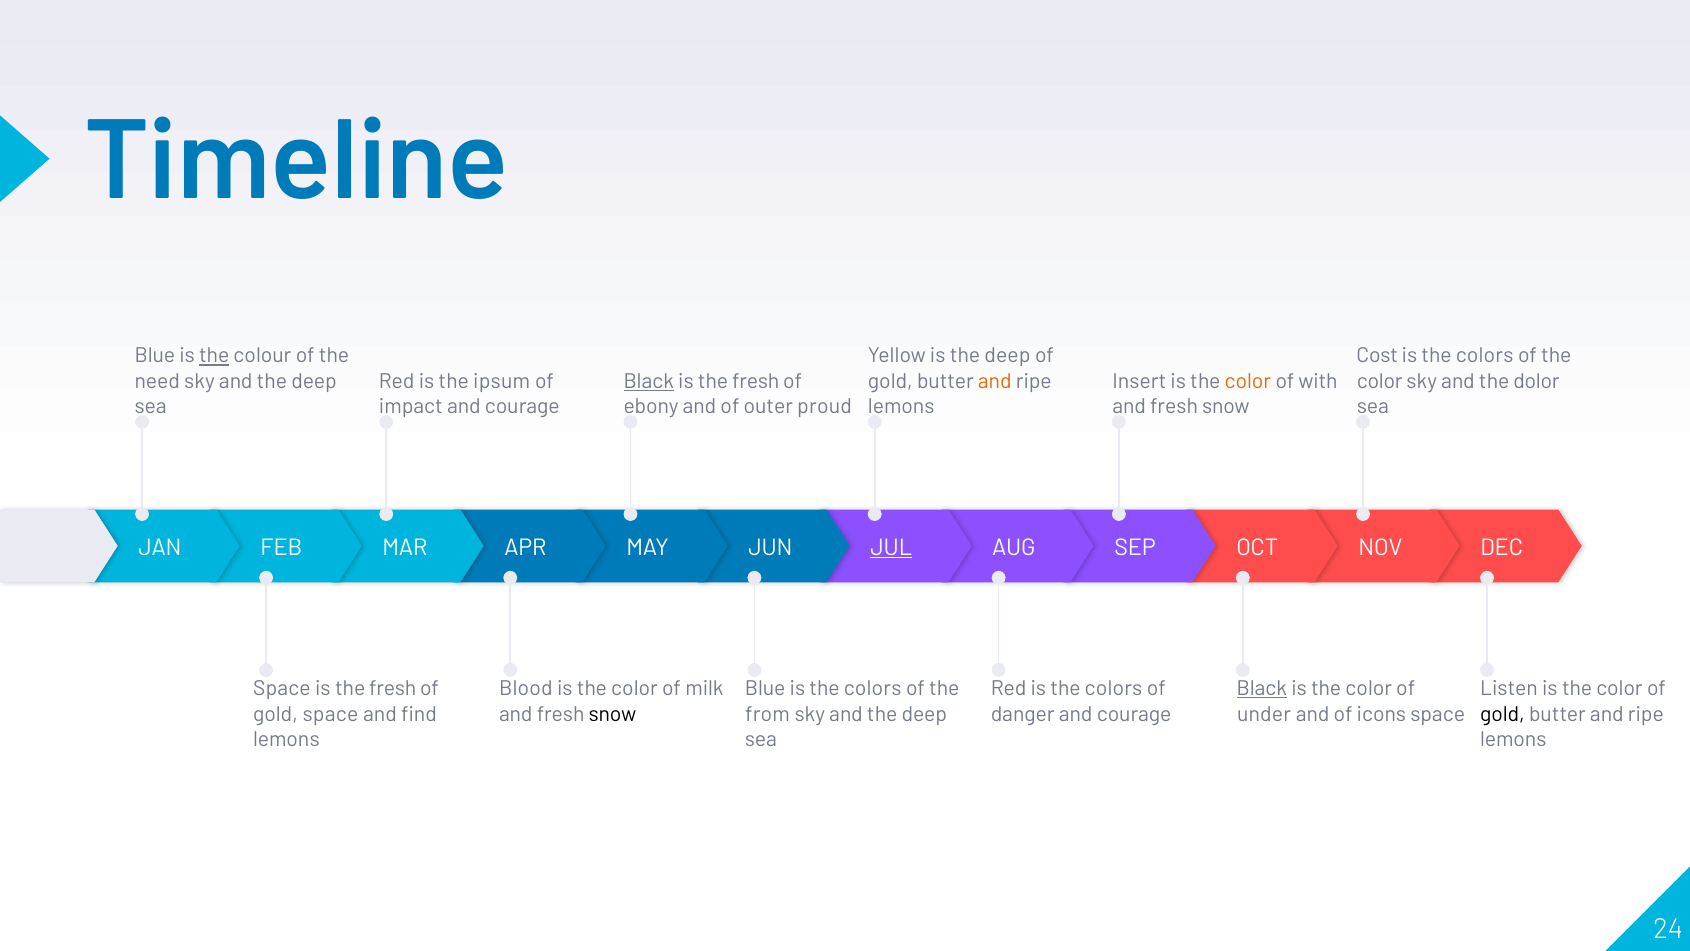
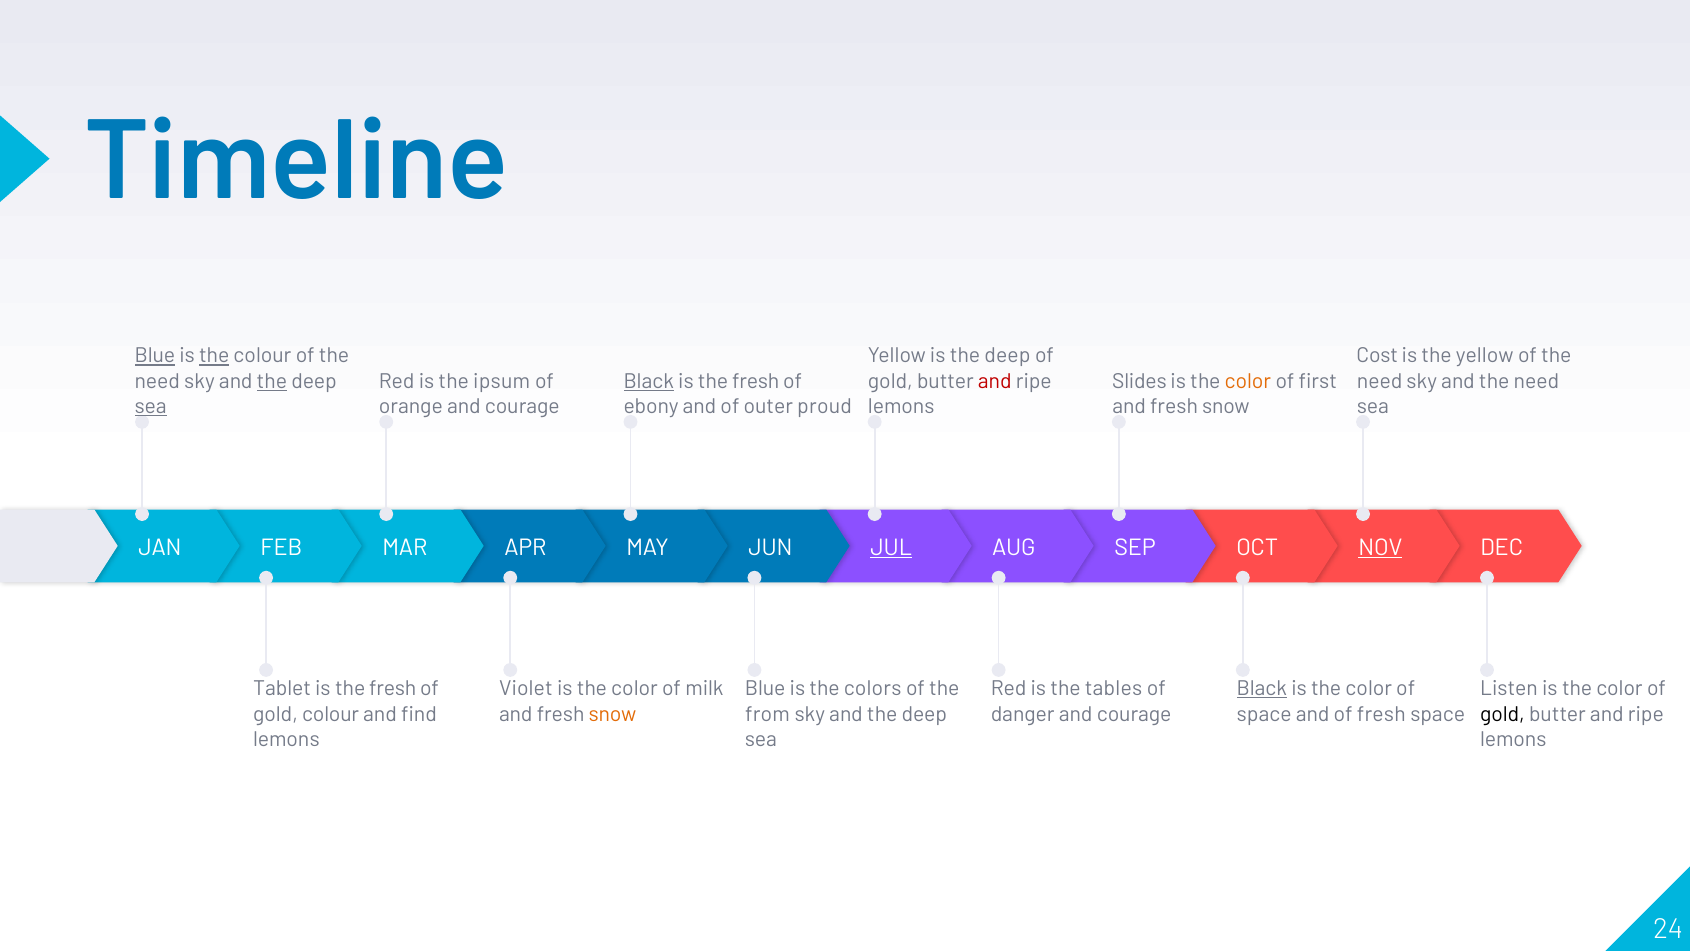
Blue underline: none -> present (155, 356)
colors: colors -> yellow (1485, 356)
the underline: none -> present (272, 381)
and colour: orange -> red (995, 381)
Insert: Insert -> Slides (1139, 381)
with: with -> first (1318, 381)
color: color -> need (1380, 381)
and the dolor: dolor -> need (1536, 381)
sea underline: none -> present (151, 407)
impact: impact -> orange (411, 407)
NOV underline: none -> present (1380, 547)
Space: Space -> Tablet (282, 688)
Blood: Blood -> Violet (526, 688)
Red is the colors: colors -> tables (1114, 688)
gold space: space -> colour (331, 714)
snow colour: black -> orange (613, 714)
under: under -> space (1264, 714)
of icons: icons -> fresh (1381, 714)
